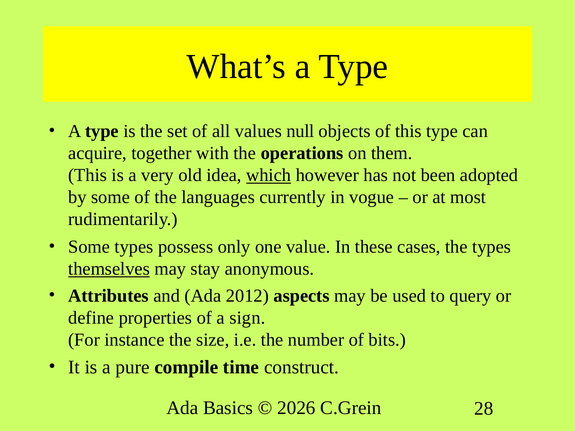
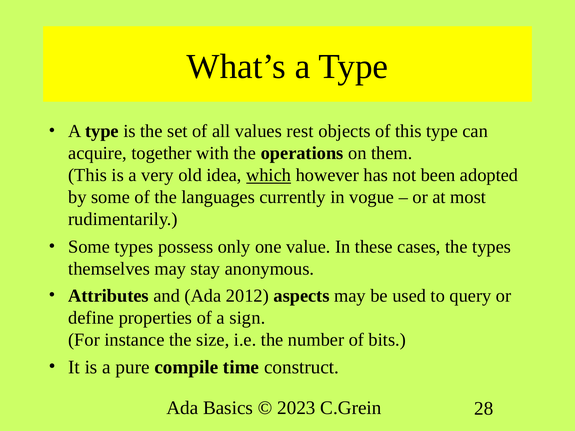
null: null -> rest (300, 131)
themselves underline: present -> none (109, 269)
2026: 2026 -> 2023 (296, 408)
